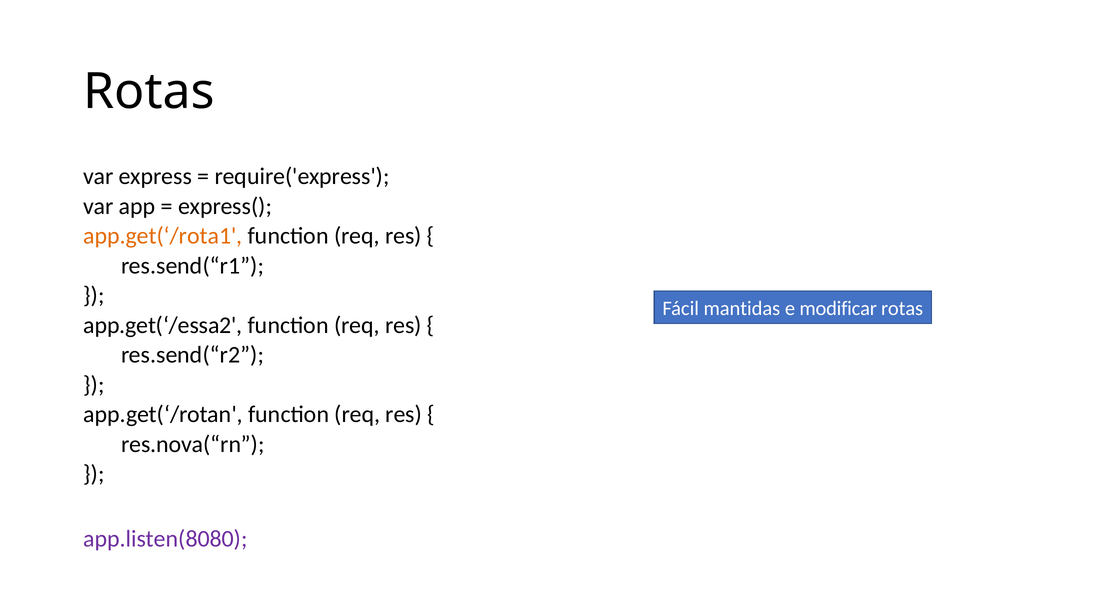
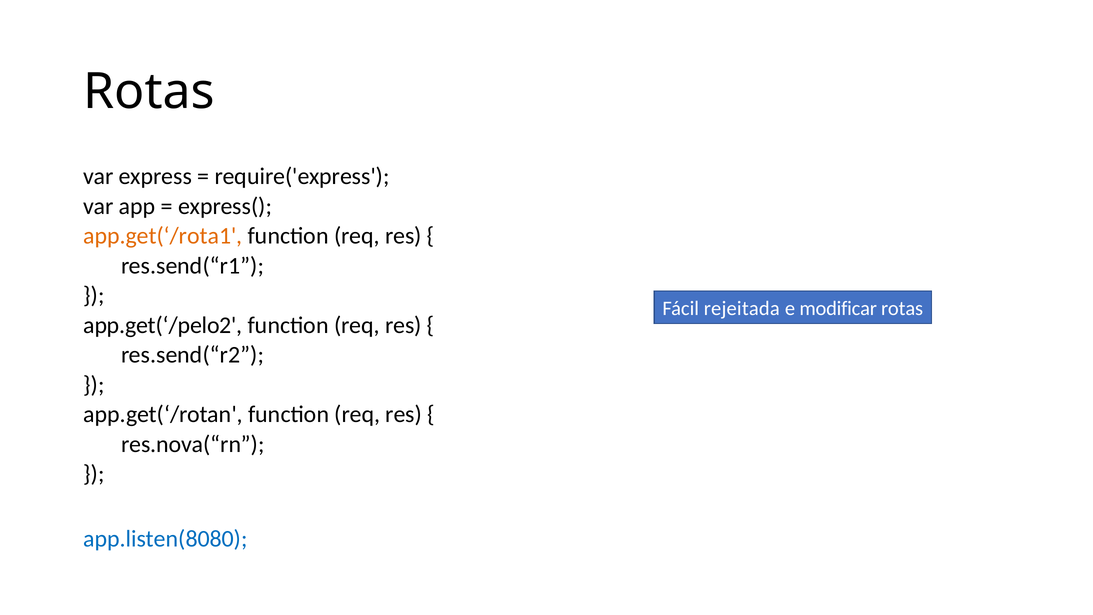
mantidas: mantidas -> rejeitada (742, 309)
app.get(‘/essa2: app.get(‘/essa2 -> app.get(‘/pelo2 (163, 325)
app.listen(8080 colour: purple -> blue (165, 539)
